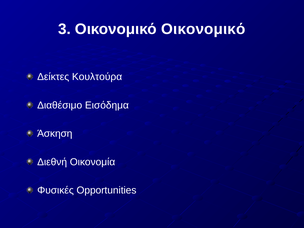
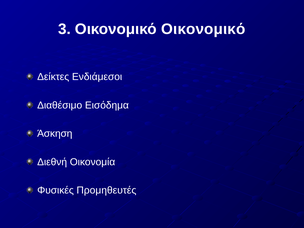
Κουλτούρα: Κουλτούρα -> Ενδιάμεσοι (97, 77)
Opportunities: Opportunities -> Προμηθευτές (106, 190)
